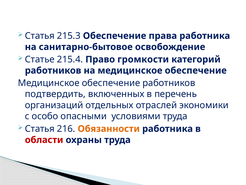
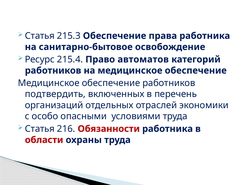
Статье: Статье -> Ресурс (40, 59)
громкости: громкости -> автоматов (143, 59)
Обязанности colour: orange -> red (109, 128)
